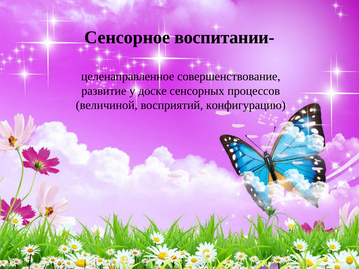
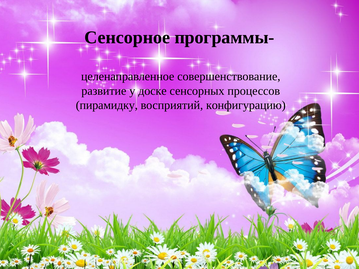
воспитании-: воспитании- -> программы- (224, 38)
величиной: величиной -> пирамидку (107, 105)
